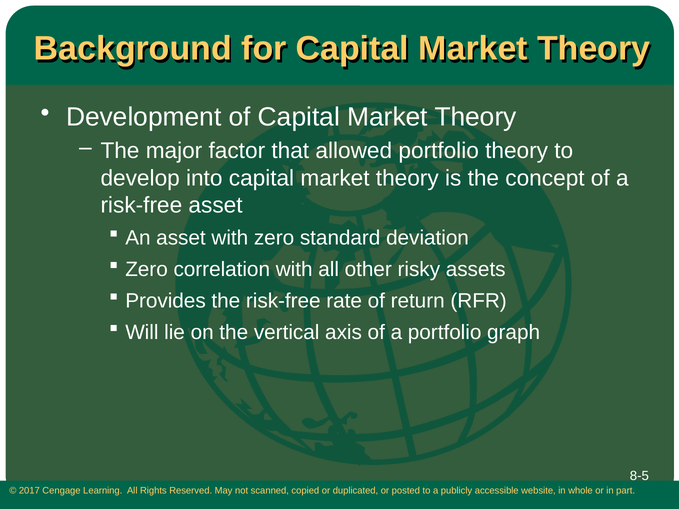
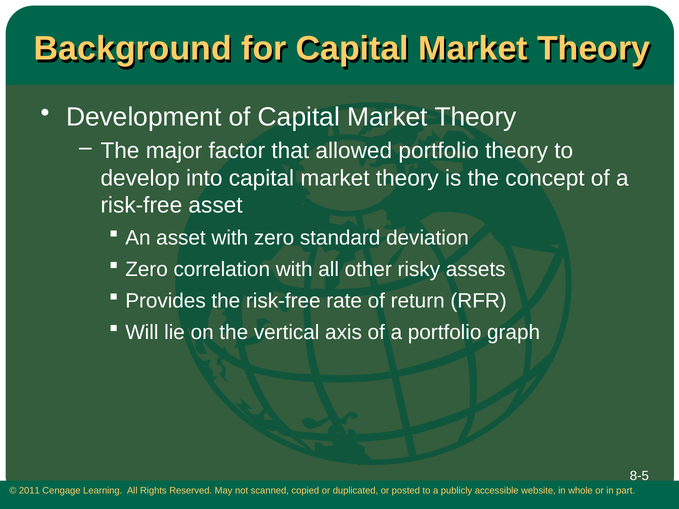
2017: 2017 -> 2011 (29, 491)
